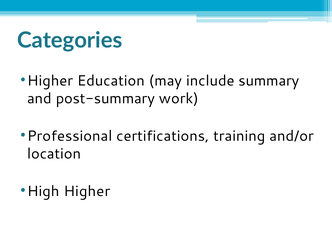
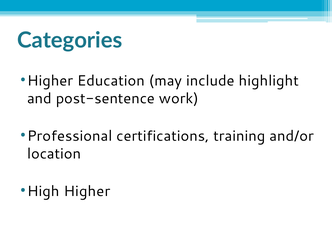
summary: summary -> highlight (269, 81)
post-summary: post-summary -> post-sentence (105, 98)
